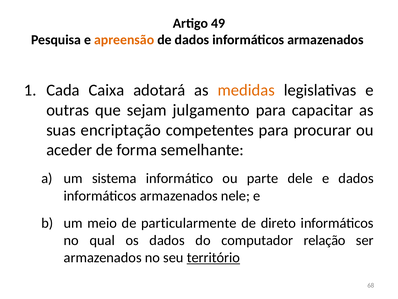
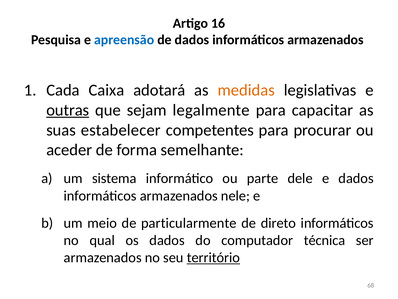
49: 49 -> 16 (218, 23)
apreensão colour: orange -> blue (124, 40)
outras underline: none -> present (68, 110)
julgamento: julgamento -> legalmente (211, 110)
encriptação: encriptação -> estabelecer (121, 130)
relação: relação -> técnica (325, 240)
